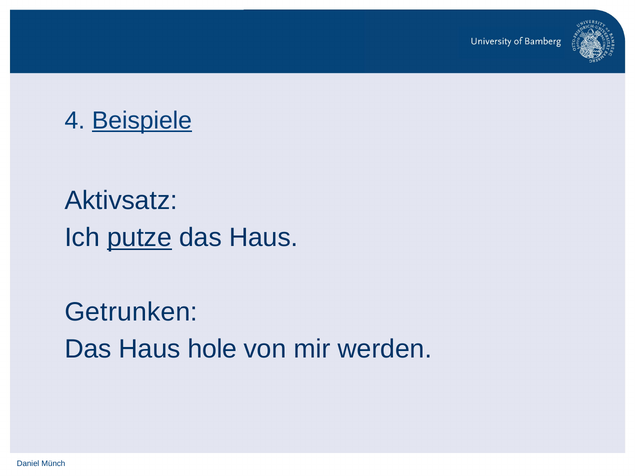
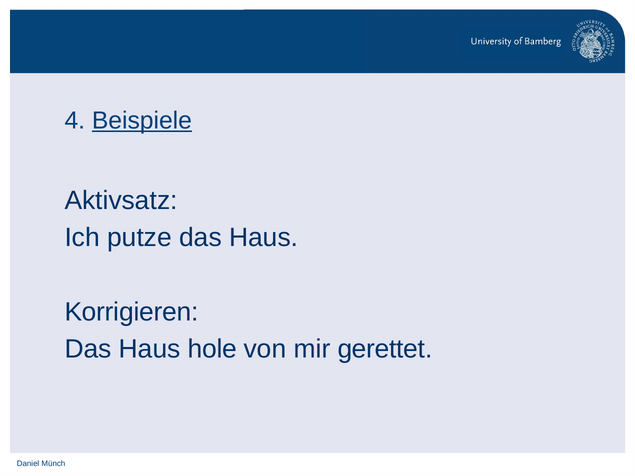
putze underline: present -> none (139, 238)
Getrunken: Getrunken -> Korrigieren (131, 312)
werden: werden -> gerettet (385, 349)
